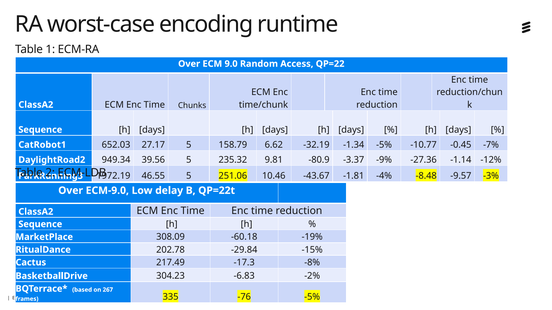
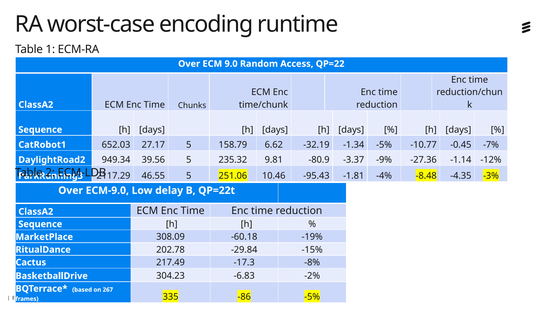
1972.19: 1972.19 -> 2117.29 (113, 176)
-43.67: -43.67 -> -95.43 (316, 176)
-9.57: -9.57 -> -4.35 (461, 176)
-76: -76 -> -86 (244, 297)
